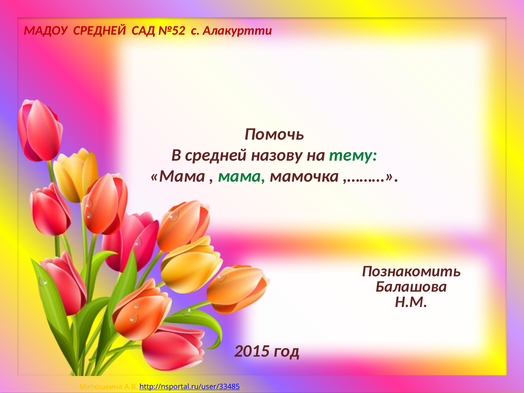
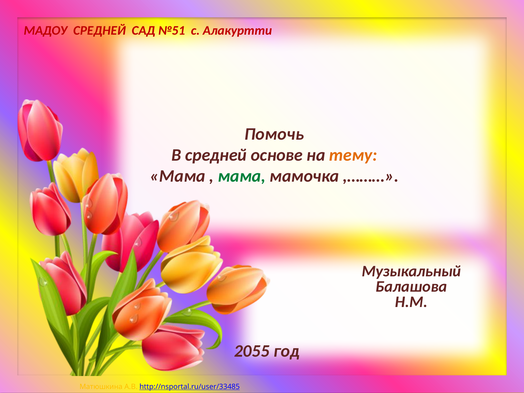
№52: №52 -> №51 (172, 30)
назову: назову -> основе (277, 155)
тему colour: green -> orange (353, 155)
Познакомить: Познакомить -> Музыкальный (411, 271)
2015: 2015 -> 2055 (252, 351)
